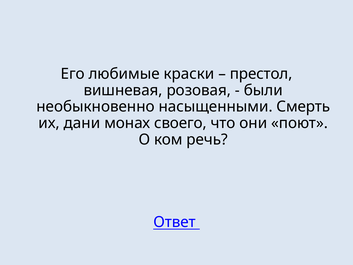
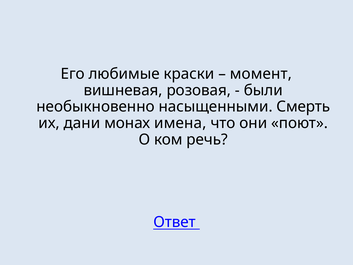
престол: престол -> момент (261, 74)
своего: своего -> имена (180, 123)
